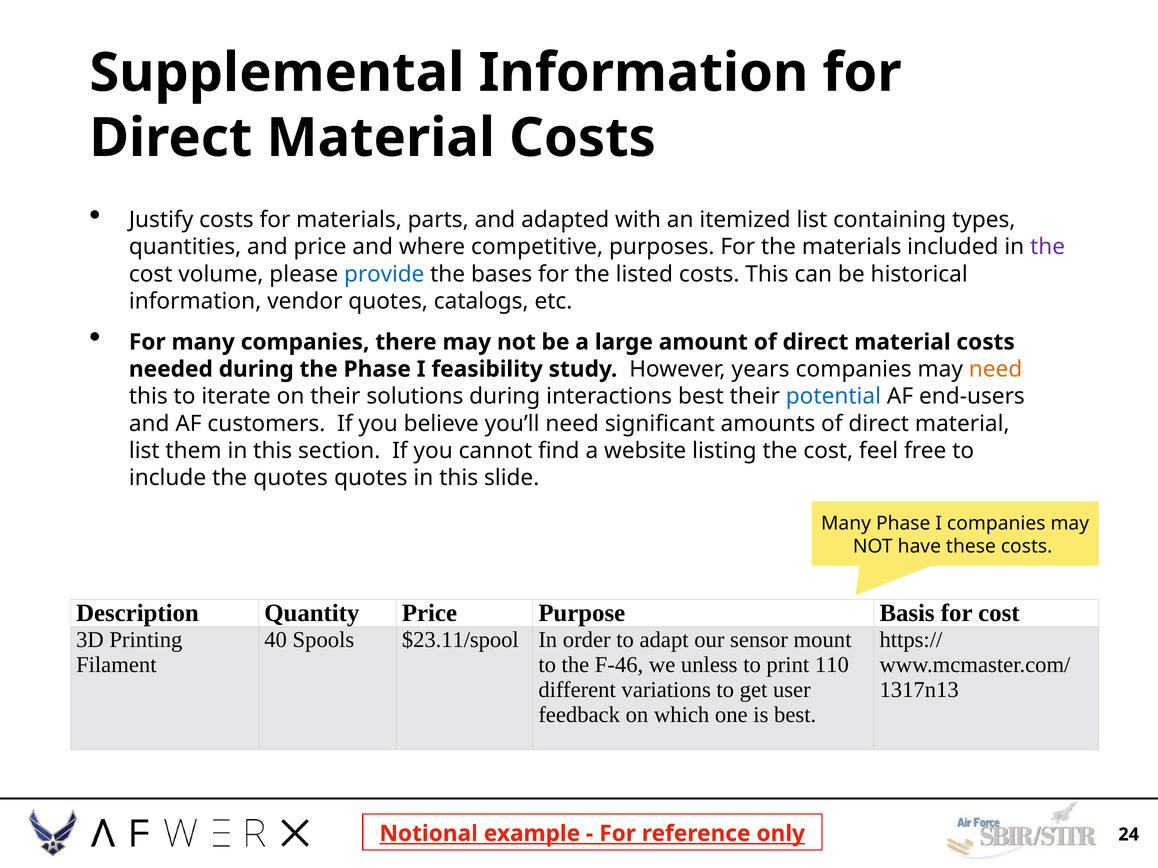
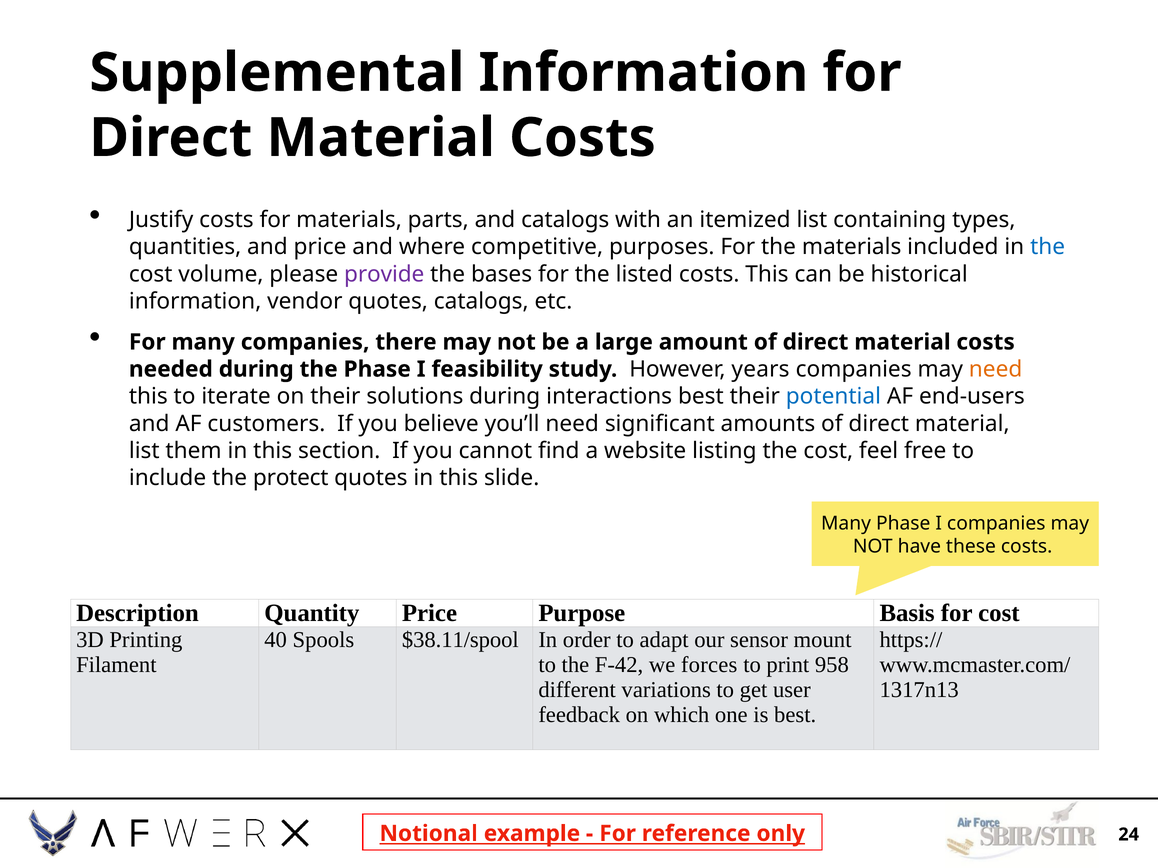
and adapted: adapted -> catalogs (565, 220)
the colour: purple -> blue (1048, 247)
provide colour: blue -> purple (384, 274)
the quotes: quotes -> protect (291, 478)
$23.11/spool: $23.11/spool -> $38.11/spool (460, 640)
F-46: F-46 -> F-42 (619, 665)
unless: unless -> forces (709, 665)
110: 110 -> 958 (832, 665)
